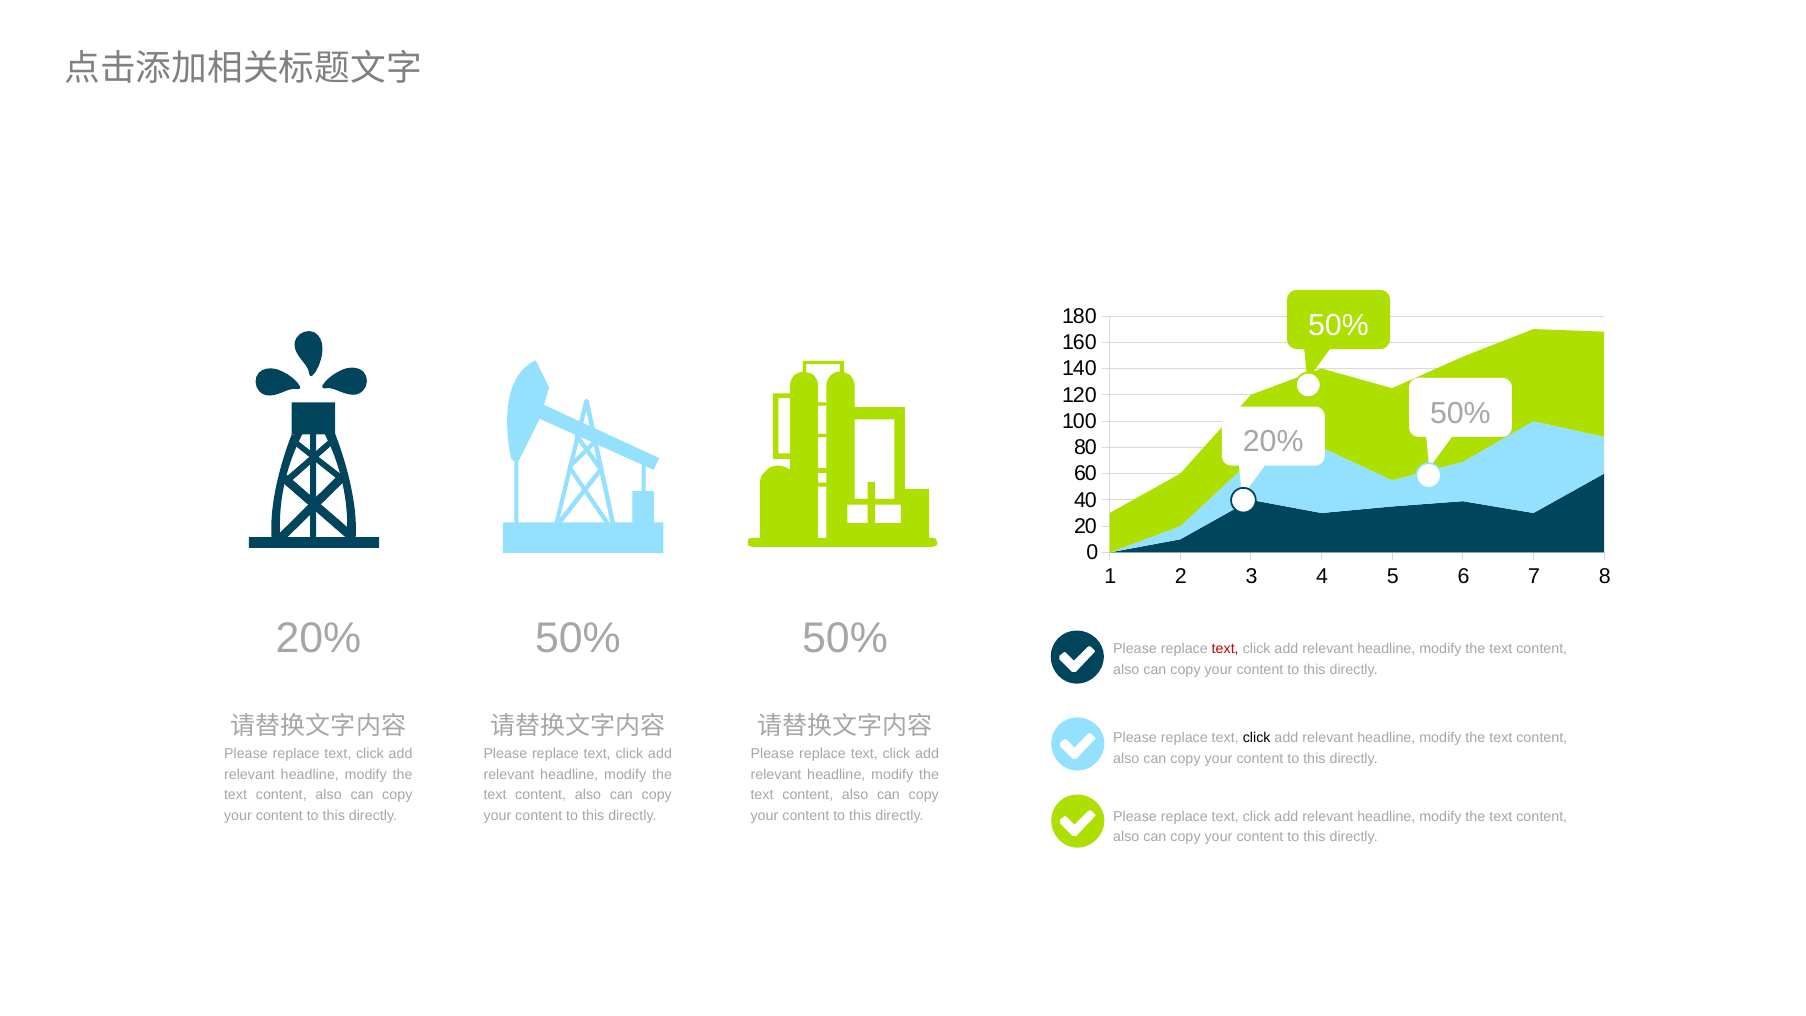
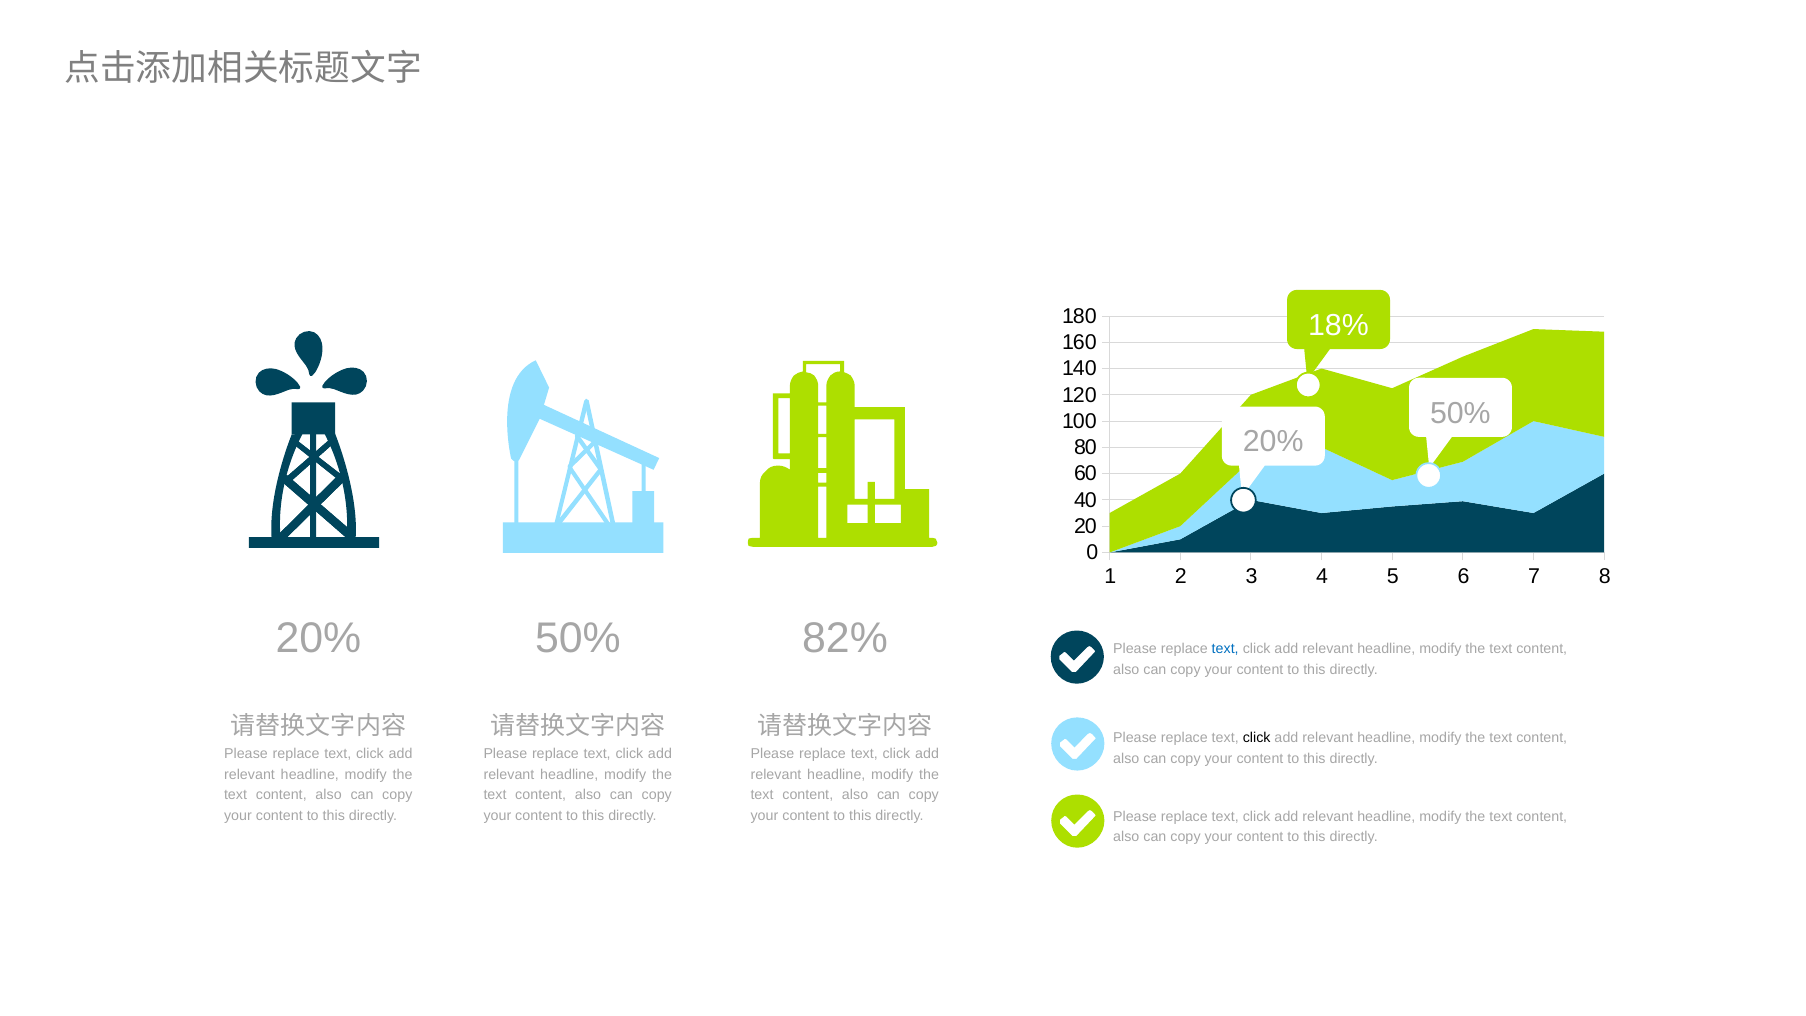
50%: 50% -> 18% (1338, 325)
50%: 50% -> 82% (845, 638)
text colour: red -> blue (1225, 649)
